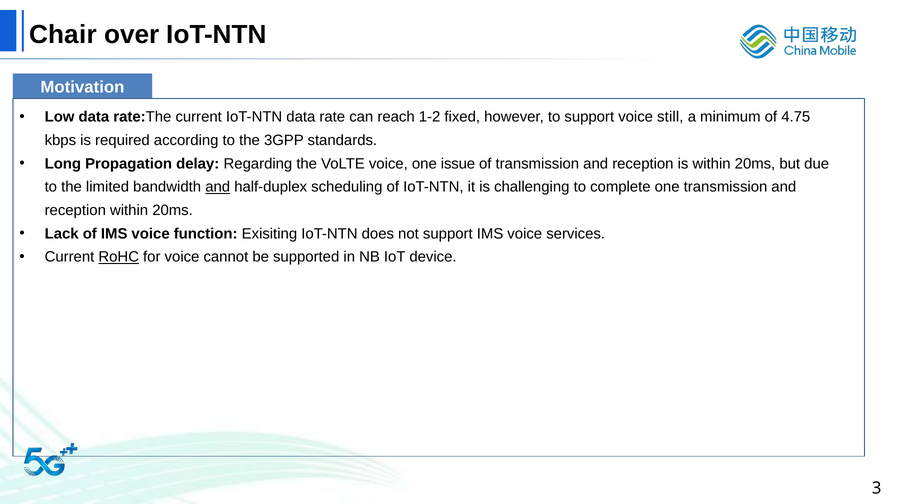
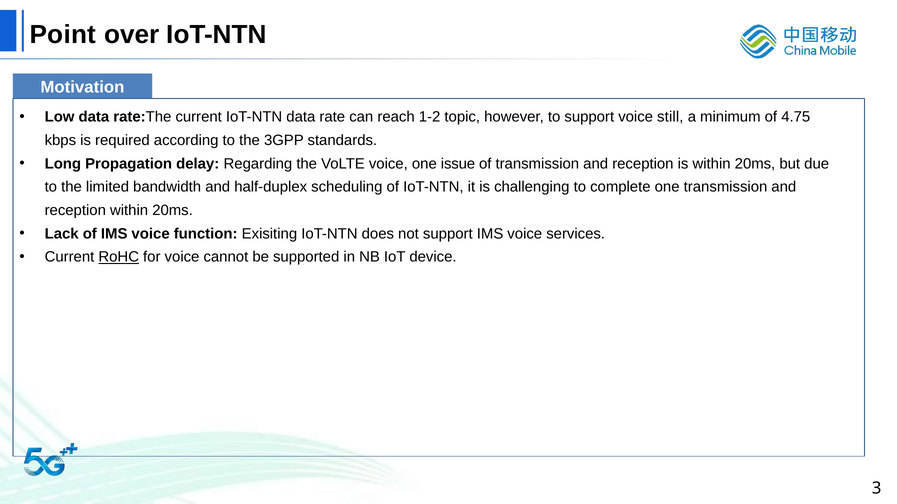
Chair: Chair -> Point (63, 35)
fixed: fixed -> topic (462, 117)
and underline: present -> none (218, 187)
